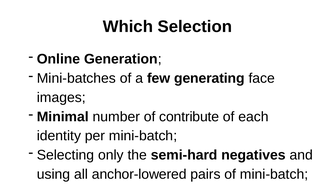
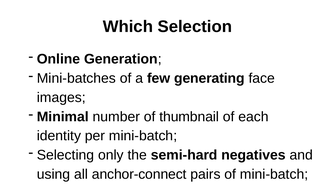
contribute: contribute -> thumbnail (189, 117)
anchor-lowered: anchor-lowered -> anchor-connect (139, 175)
